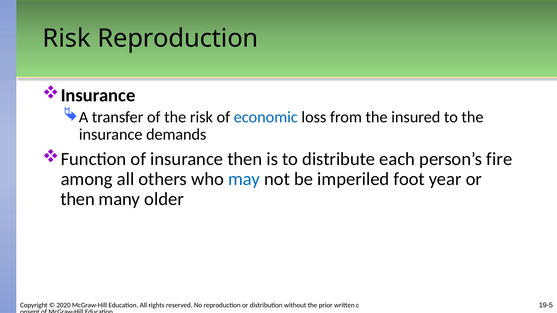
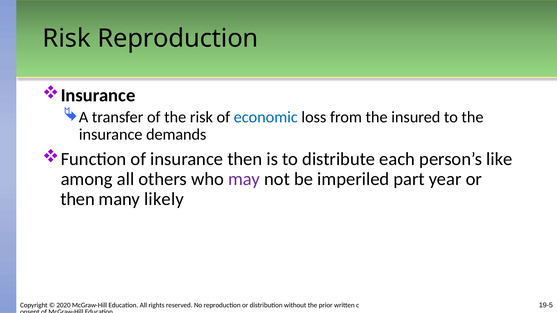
fire: fire -> like (499, 159)
may colour: blue -> purple (244, 179)
foot: foot -> part (409, 179)
older: older -> likely (164, 199)
